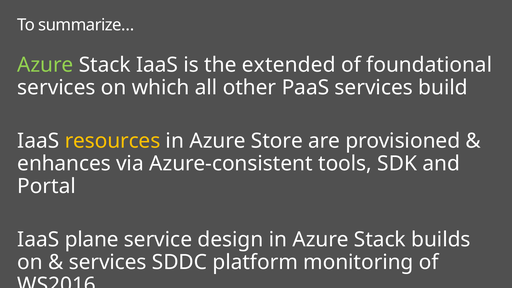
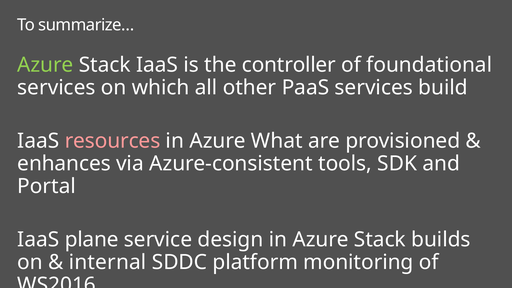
extended: extended -> controller (289, 65)
resources colour: yellow -> pink (113, 141)
Store: Store -> What (277, 141)
services: services -> internal (108, 262)
